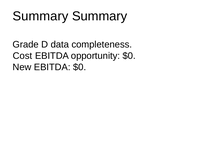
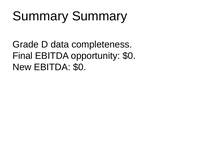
Cost: Cost -> Final (23, 56)
